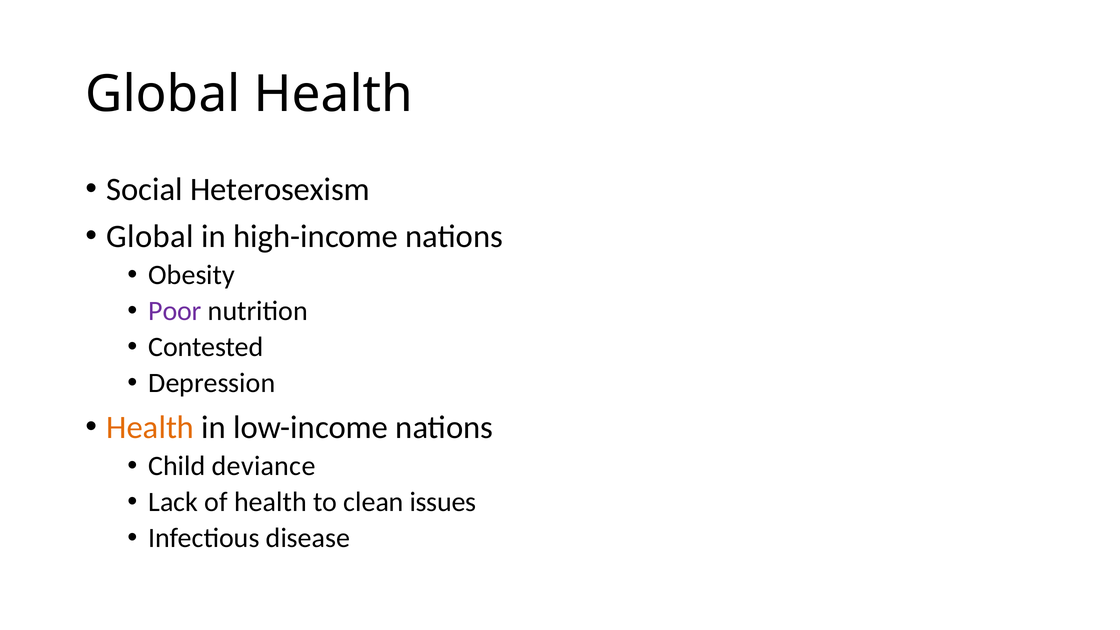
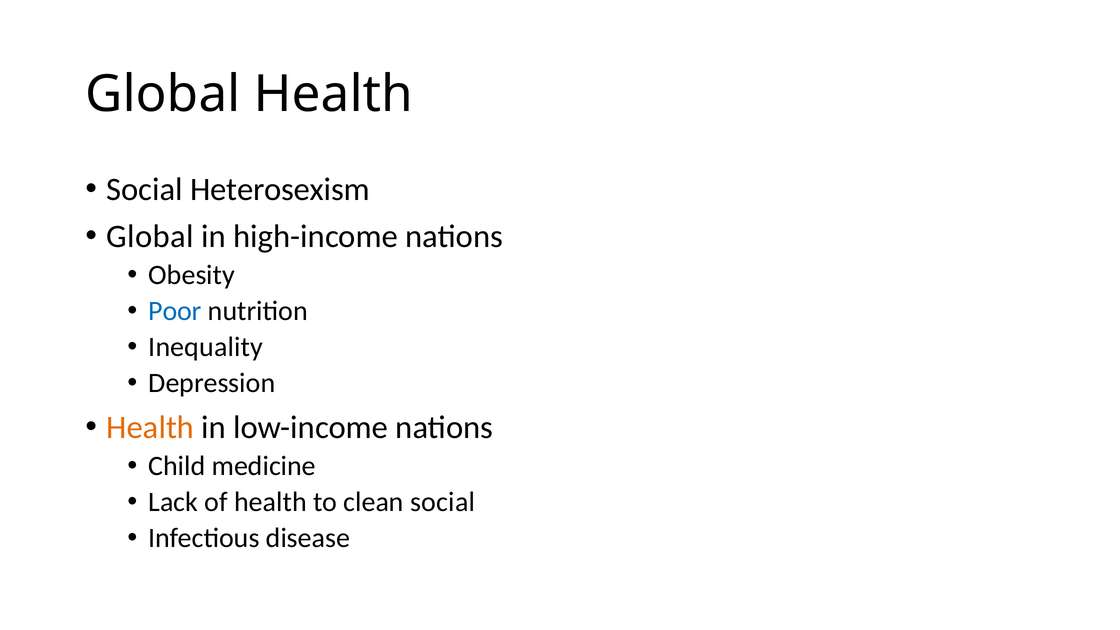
Poor colour: purple -> blue (175, 311)
Contested: Contested -> Inequality (206, 347)
deviance: deviance -> medicine (264, 466)
clean issues: issues -> social (443, 502)
